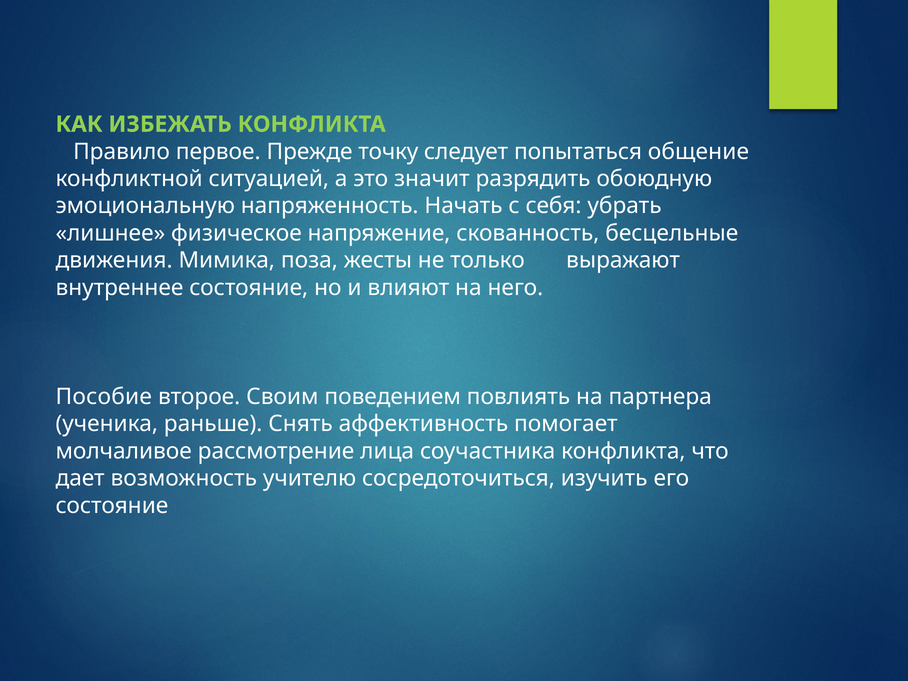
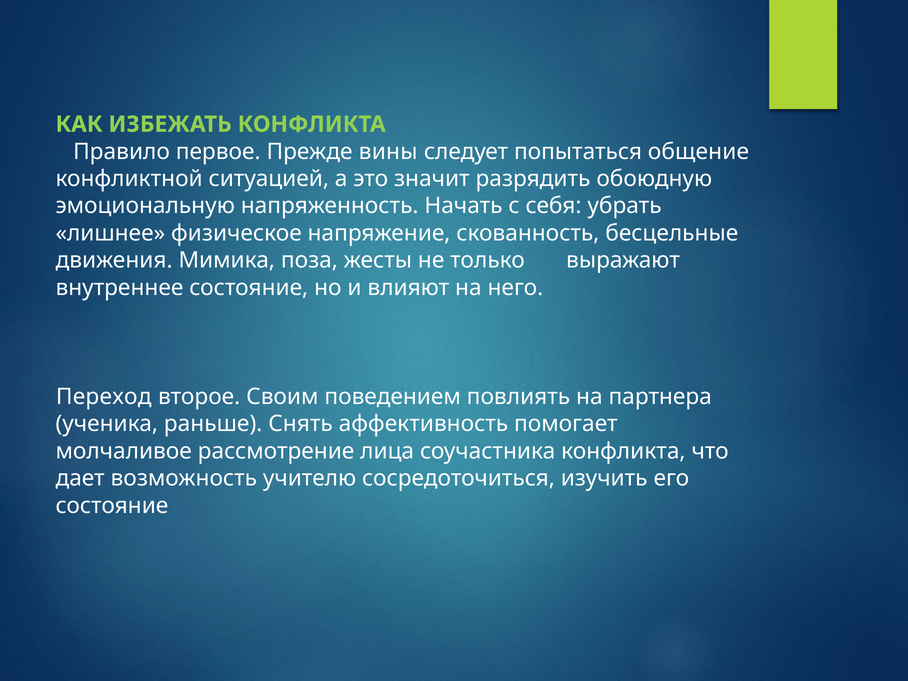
точку: точку -> вины (388, 152)
Пособие: Пособие -> Переход (104, 397)
